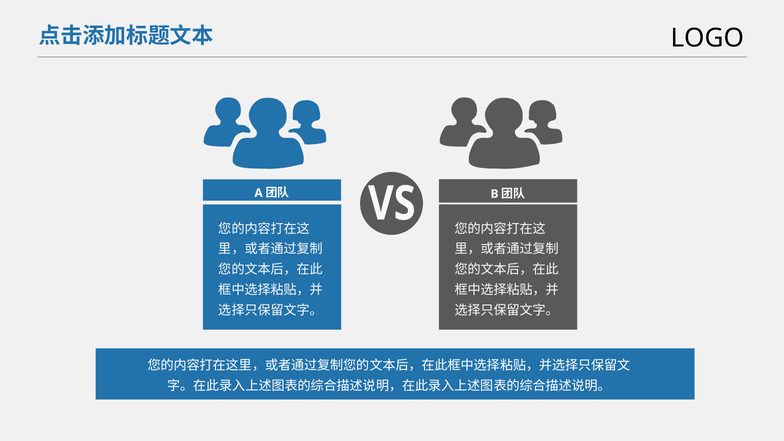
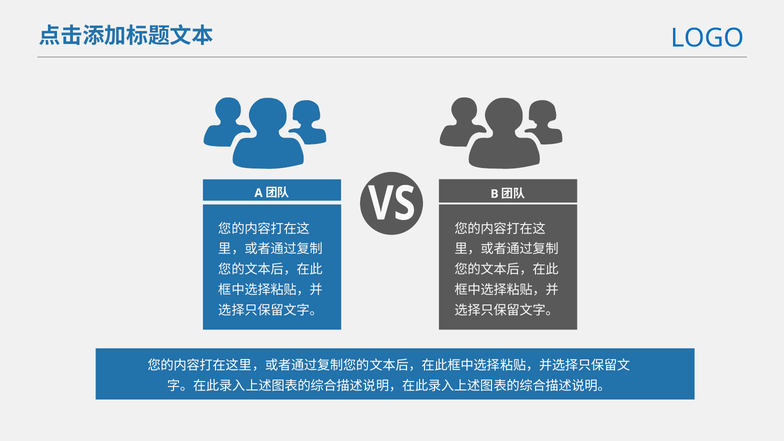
LOGO colour: black -> blue (707, 38)
